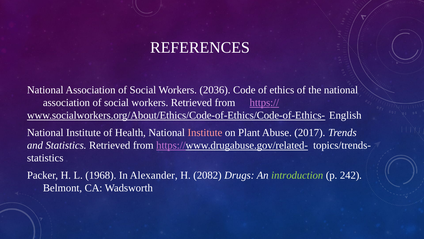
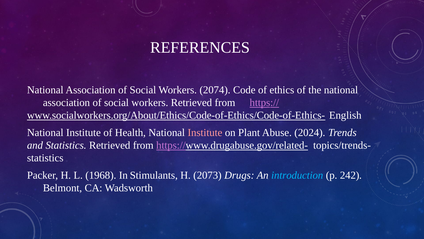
2036: 2036 -> 2074 (215, 90)
2017: 2017 -> 2024 (310, 132)
Alexander: Alexander -> Stimulants (154, 175)
2082: 2082 -> 2073 (207, 175)
introduction colour: light green -> light blue (297, 175)
